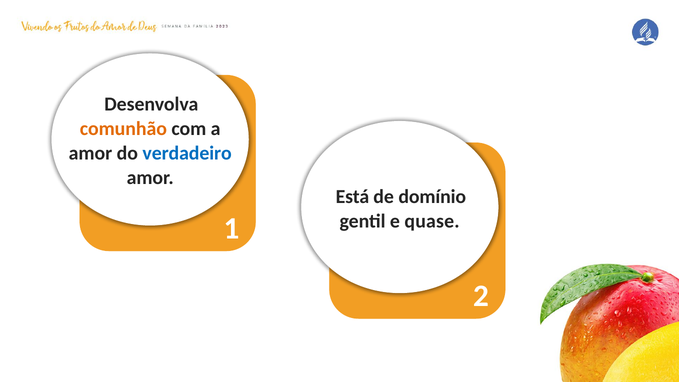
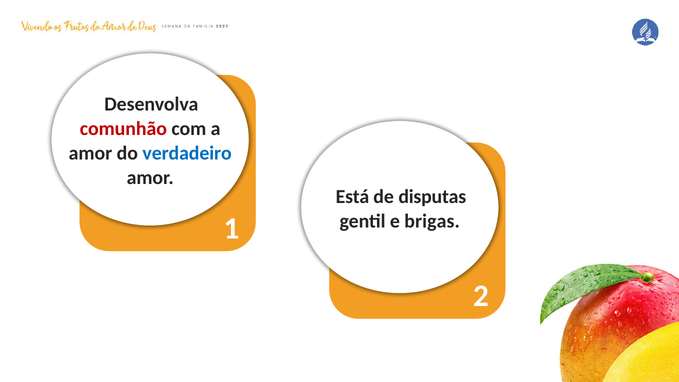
comunhão colour: orange -> red (123, 129)
domínio: domínio -> disputas (432, 197)
quase: quase -> brigas (432, 221)
